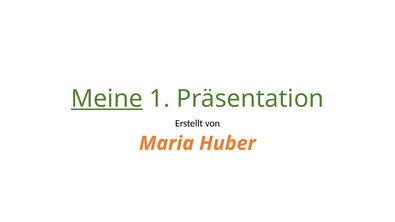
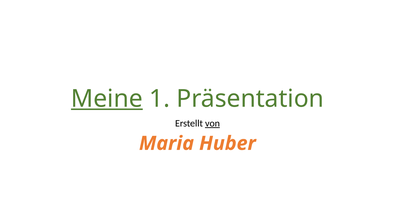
von underline: none -> present (212, 123)
